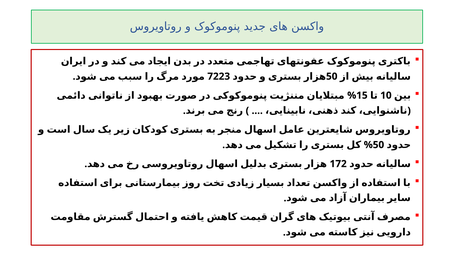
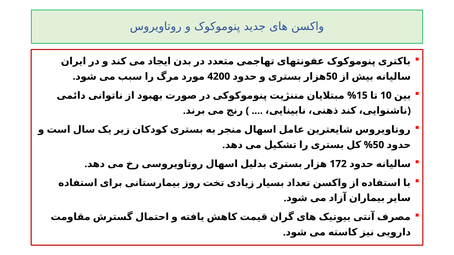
7223: 7223 -> 4200 (219, 77)
